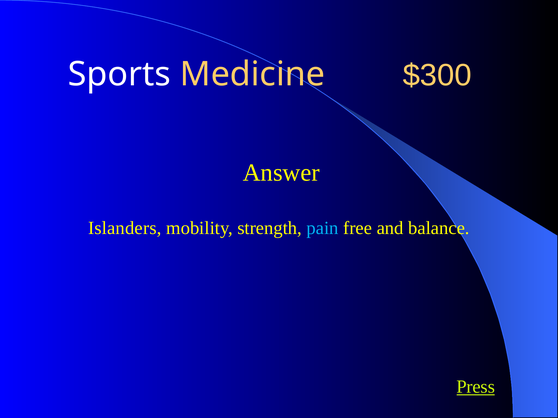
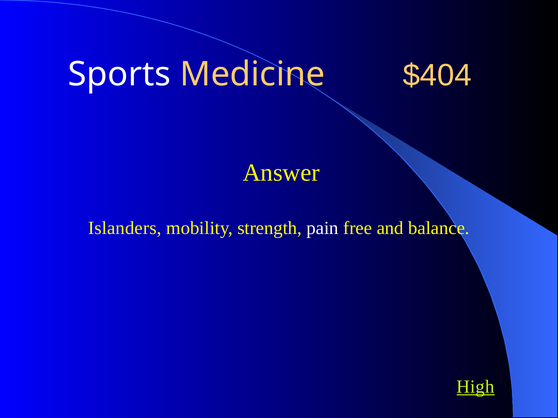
$300: $300 -> $404 (437, 75)
pain colour: light blue -> white (323, 228)
Press: Press -> High (475, 387)
